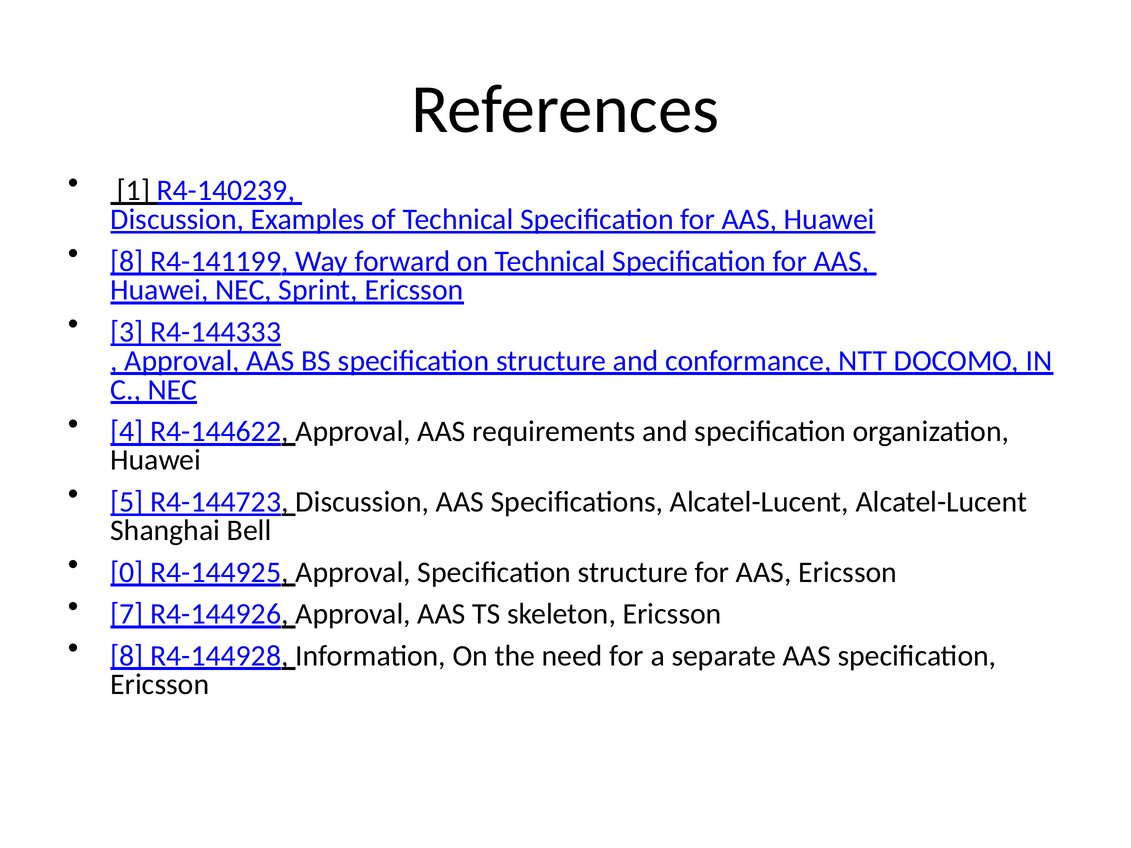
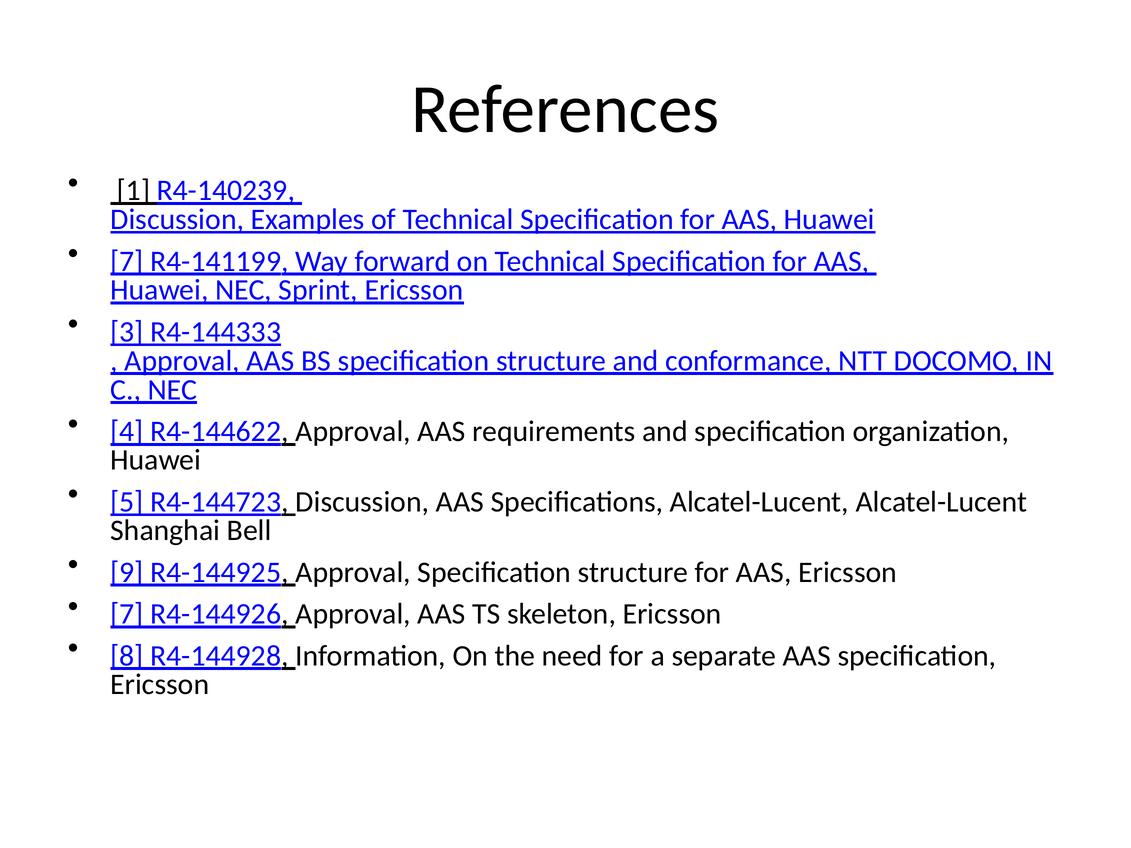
8: 8 -> 7 (127, 261)
0: 0 -> 9 (127, 572)
